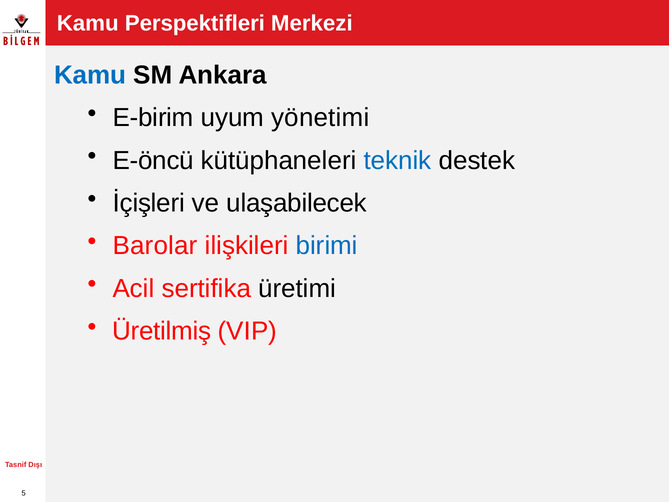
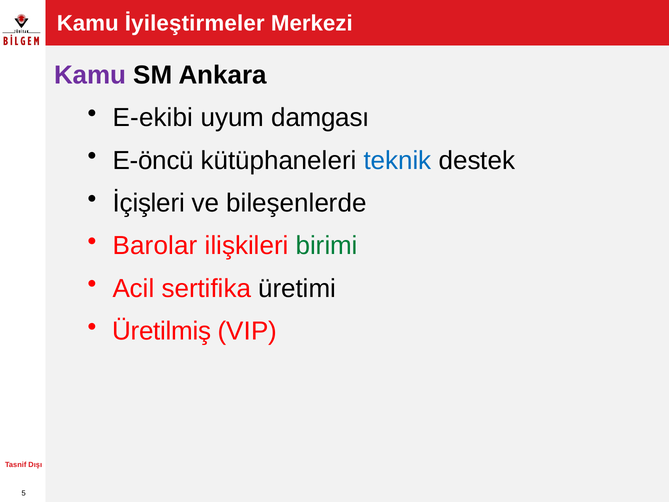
Perspektifleri: Perspektifleri -> İyileştirmeler (195, 23)
Kamu colour: blue -> purple (90, 75)
E-birim: E-birim -> E-ekibi (153, 118)
yönetimi: yönetimi -> damgası (321, 118)
ulaşabilecek: ulaşabilecek -> bileşenlerde (297, 203)
birimi colour: blue -> green (327, 246)
